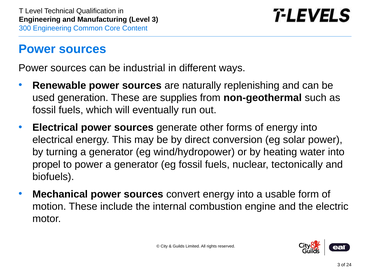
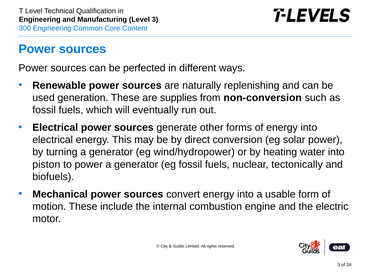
industrial: industrial -> perfected (144, 68)
non-geothermal: non-geothermal -> non-conversion (263, 98)
propel: propel -> piston (46, 165)
